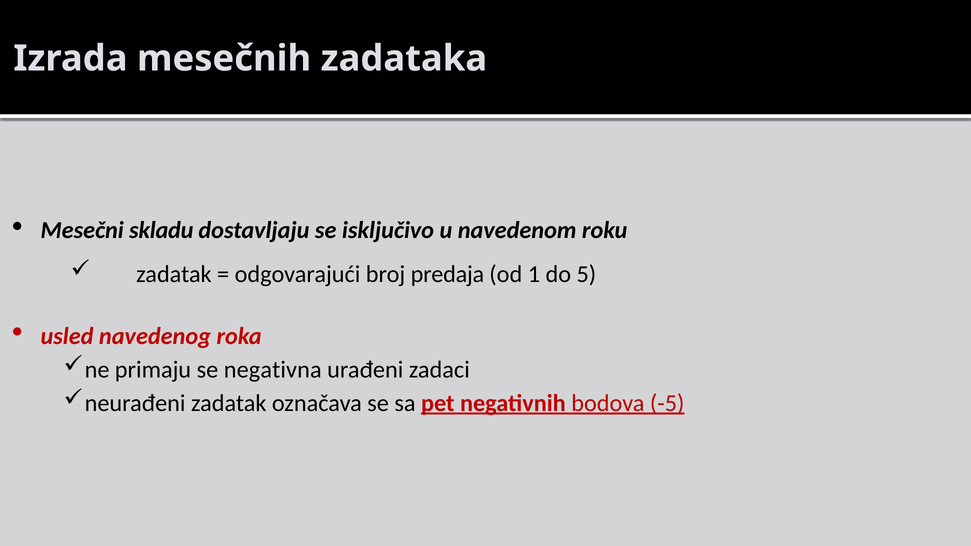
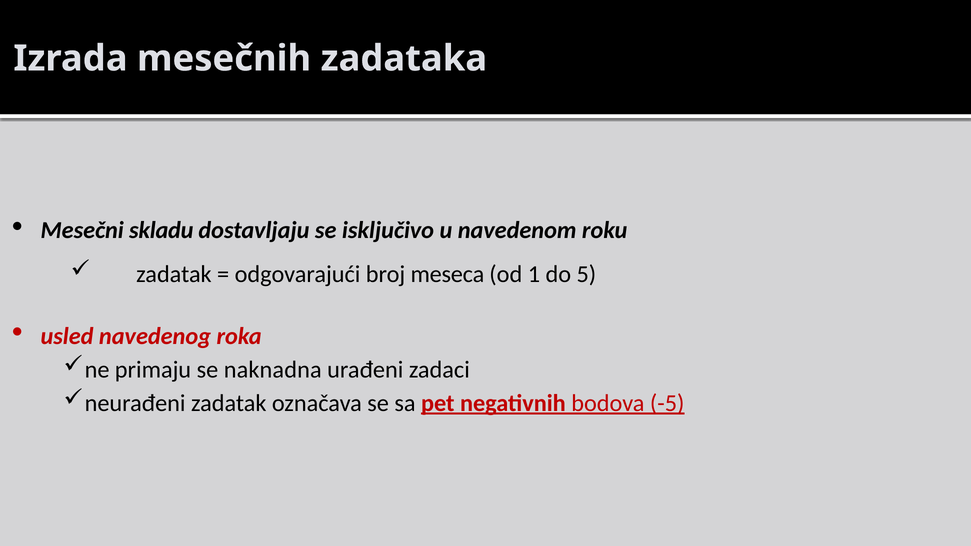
predaja: predaja -> meseca (447, 274)
negativna: negativna -> naknadna (273, 370)
